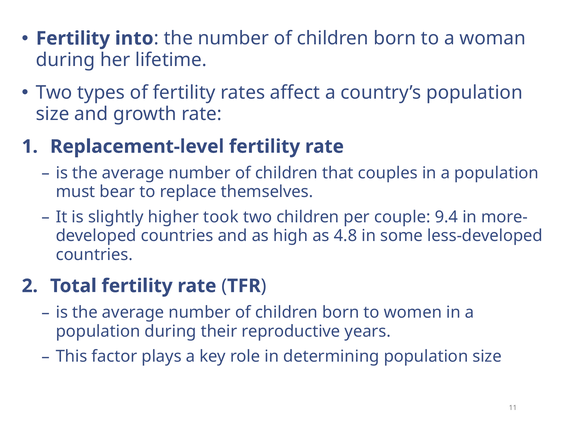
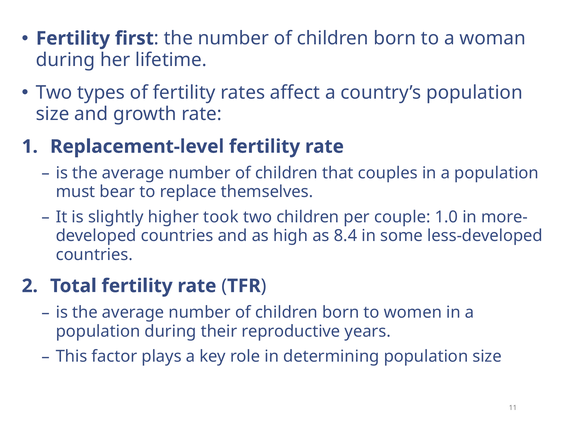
into: into -> first (134, 38)
9.4: 9.4 -> 1.0 (446, 217)
4.8: 4.8 -> 8.4 (345, 236)
